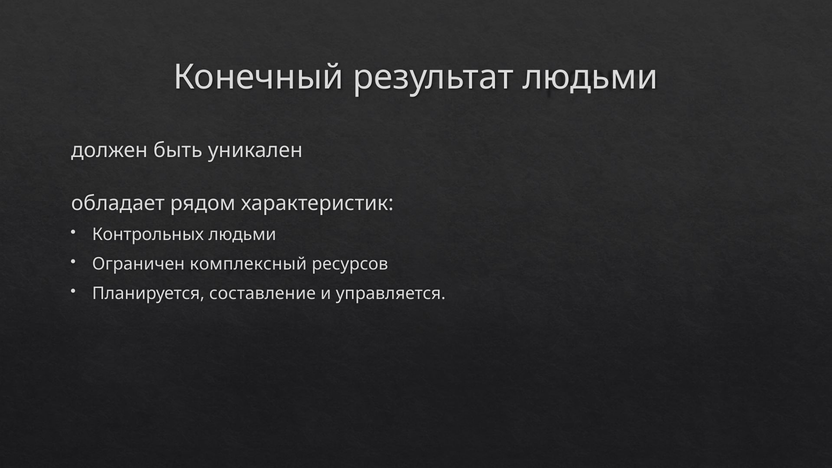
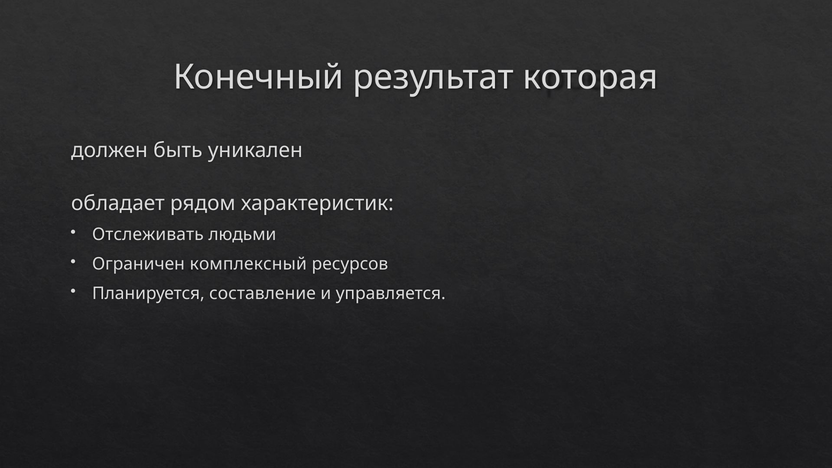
результат людьми: людьми -> которая (590, 77)
Контрольных: Контрольных -> Отслеживать (148, 235)
